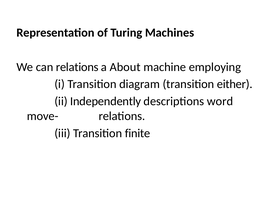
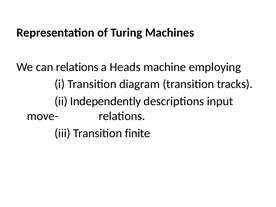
About: About -> Heads (125, 67)
either: either -> tracks (235, 84)
word: word -> input (220, 101)
